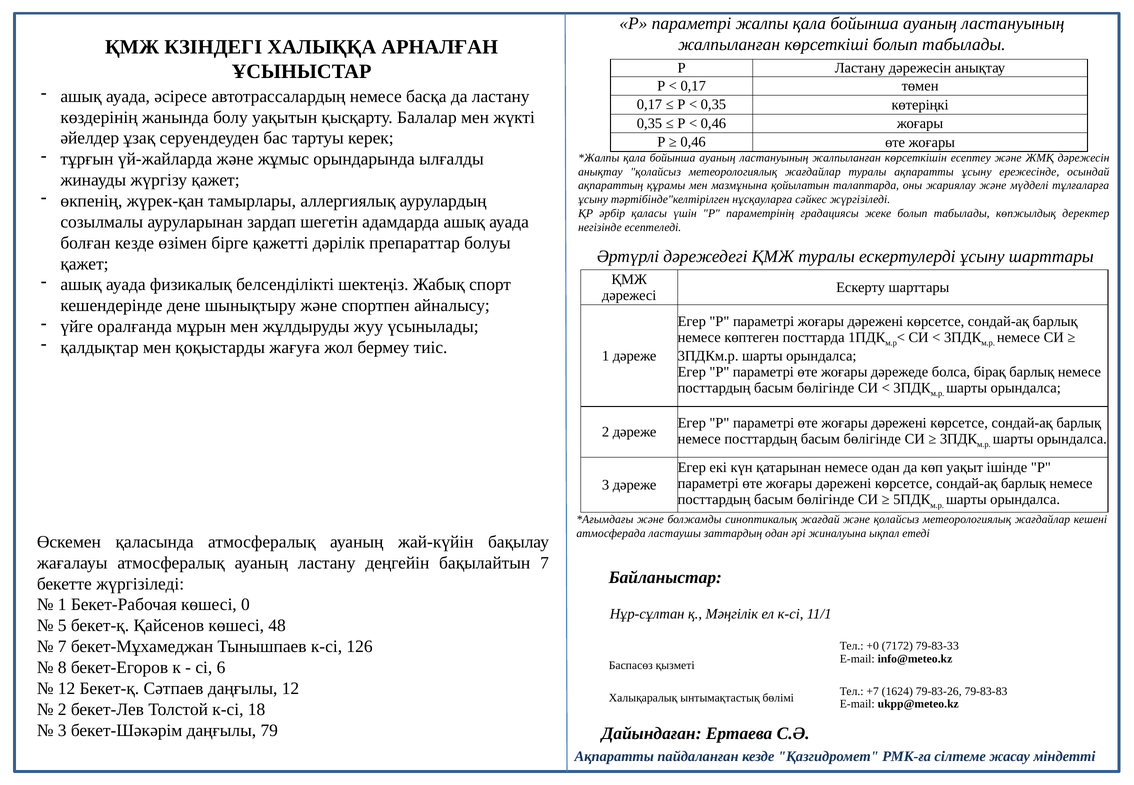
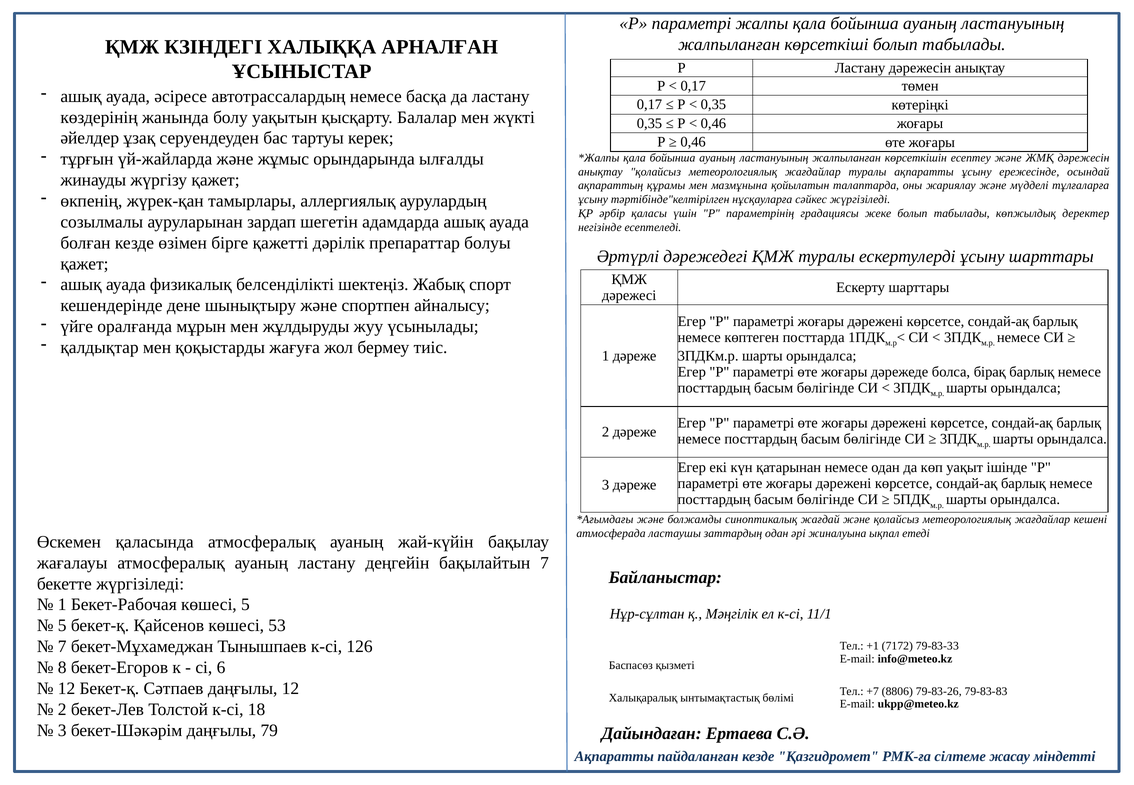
көшесі 0: 0 -> 5 (245, 605)
48: 48 -> 53 (277, 626)
+0: +0 -> +1 (873, 646)
1624: 1624 -> 8806 (897, 691)
